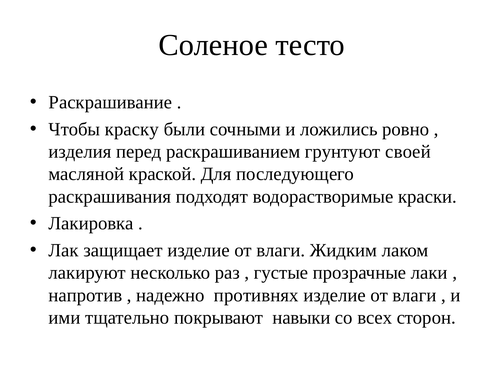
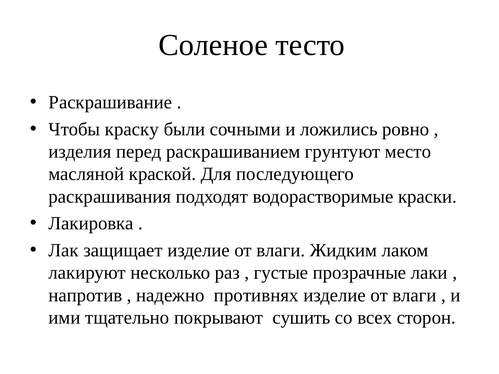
своей: своей -> место (408, 152)
навыки: навыки -> сушить (302, 318)
